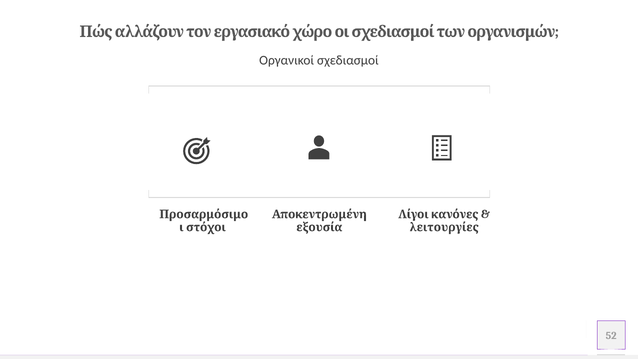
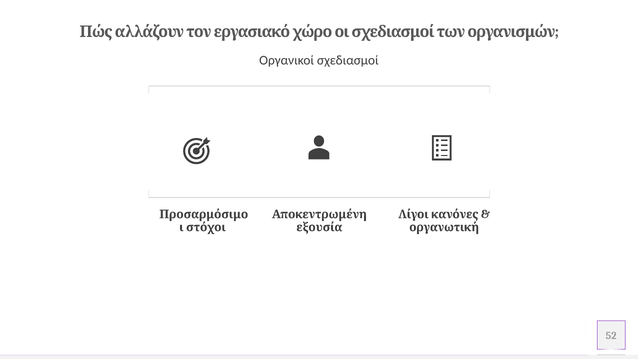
λειτουργίες: λειτουργίες -> οργανωτική (444, 227)
